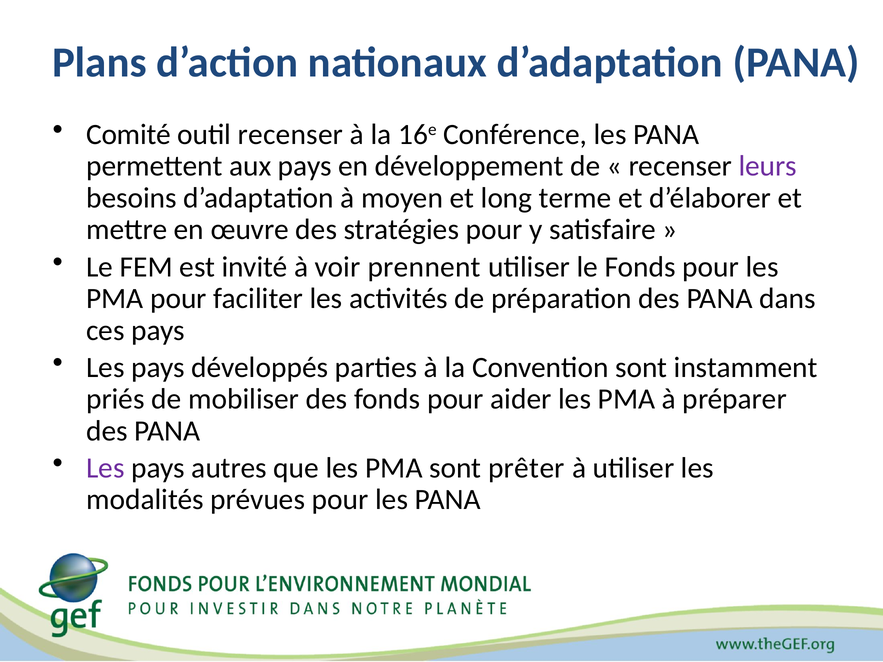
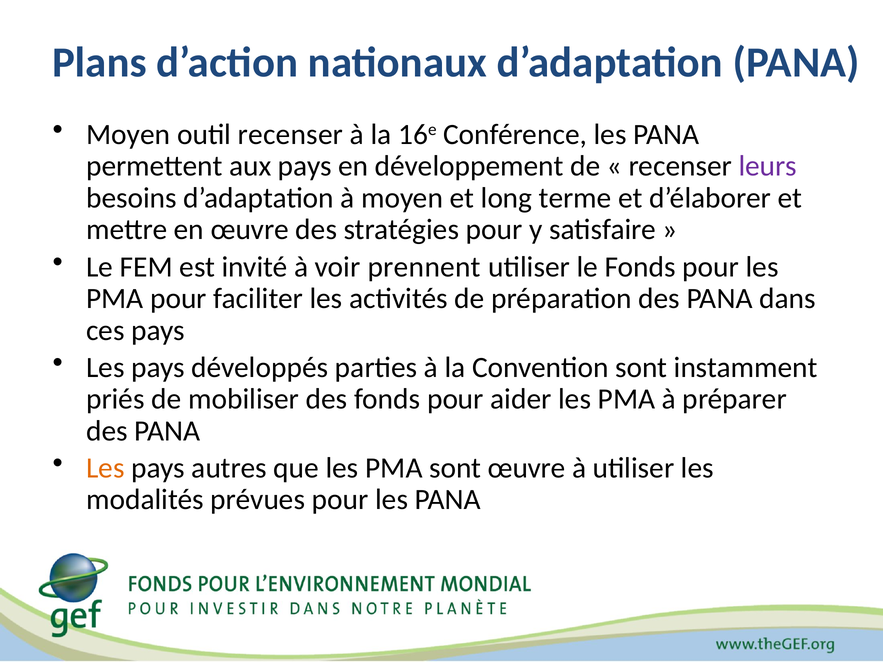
Comité: Comité -> Moyen (128, 135)
Les colour: purple -> orange (105, 468)
sont prêter: prêter -> œuvre (527, 468)
